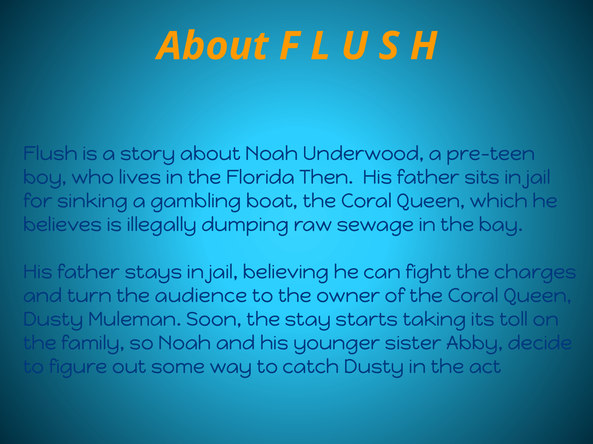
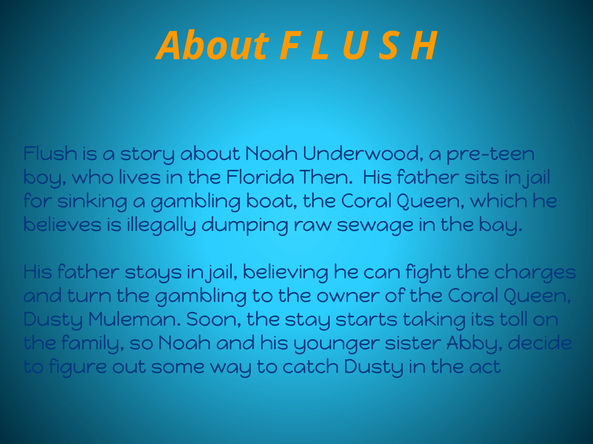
the audience: audience -> gambling (201, 296)
